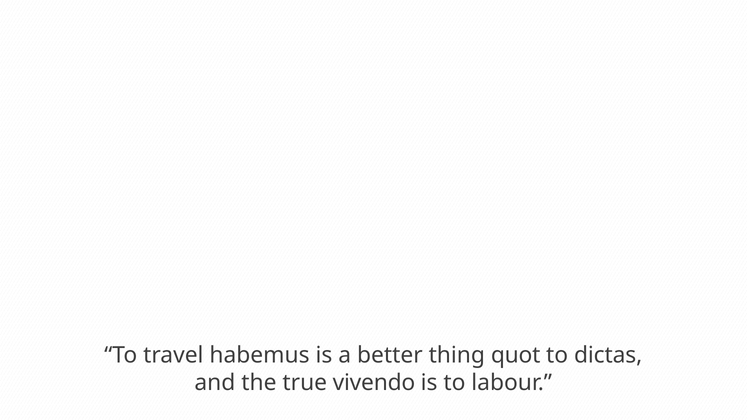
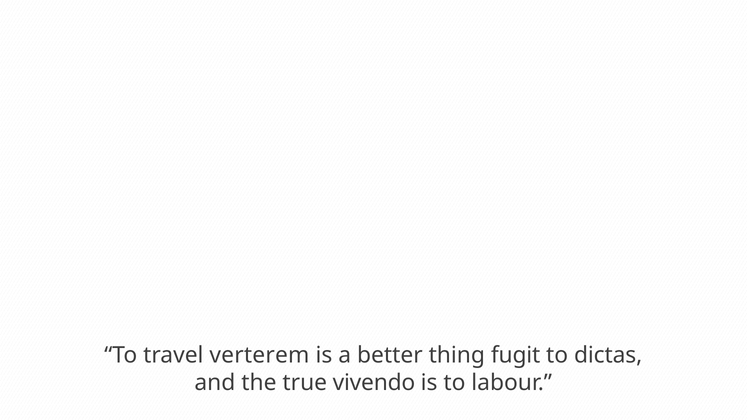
habemus: habemus -> verterem (259, 355)
quot: quot -> fugit (516, 355)
